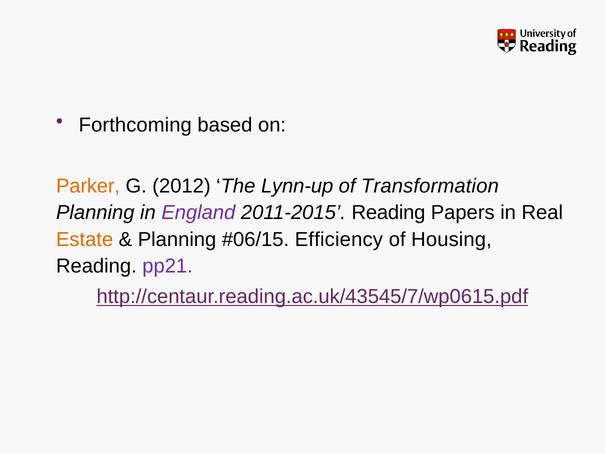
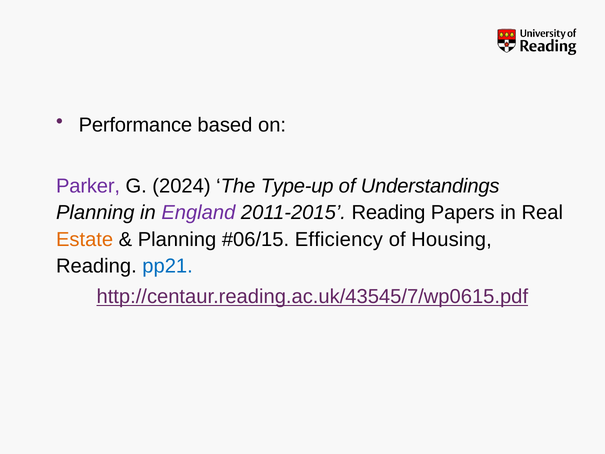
Forthcoming: Forthcoming -> Performance (135, 125)
Parker colour: orange -> purple (88, 186)
2012: 2012 -> 2024 (181, 186)
Lynn-up: Lynn-up -> Type-up (297, 186)
Transformation: Transformation -> Understandings (430, 186)
pp21 colour: purple -> blue (168, 266)
